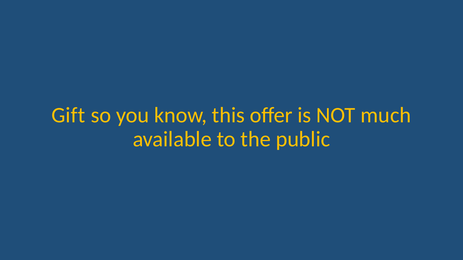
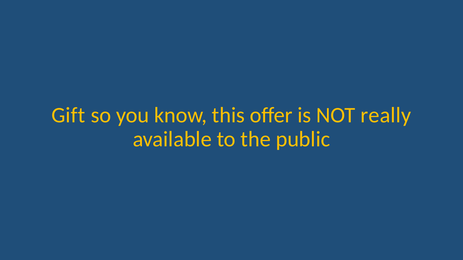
much: much -> really (386, 115)
